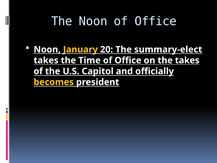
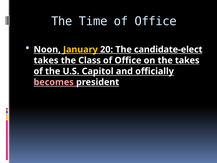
The Noon: Noon -> Time (93, 21)
summary-elect: summary-elect -> candidate-elect (168, 49)
Time: Time -> Class (90, 60)
becomes colour: yellow -> pink (54, 82)
